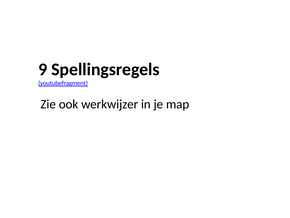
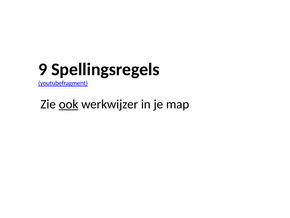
ook underline: none -> present (69, 104)
